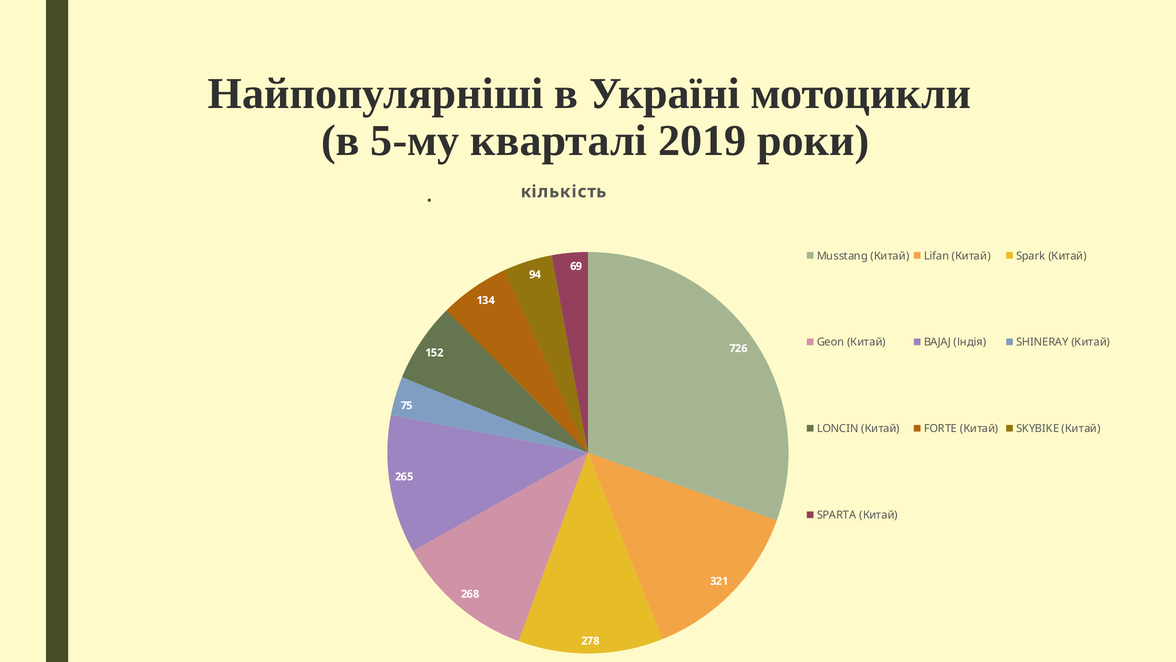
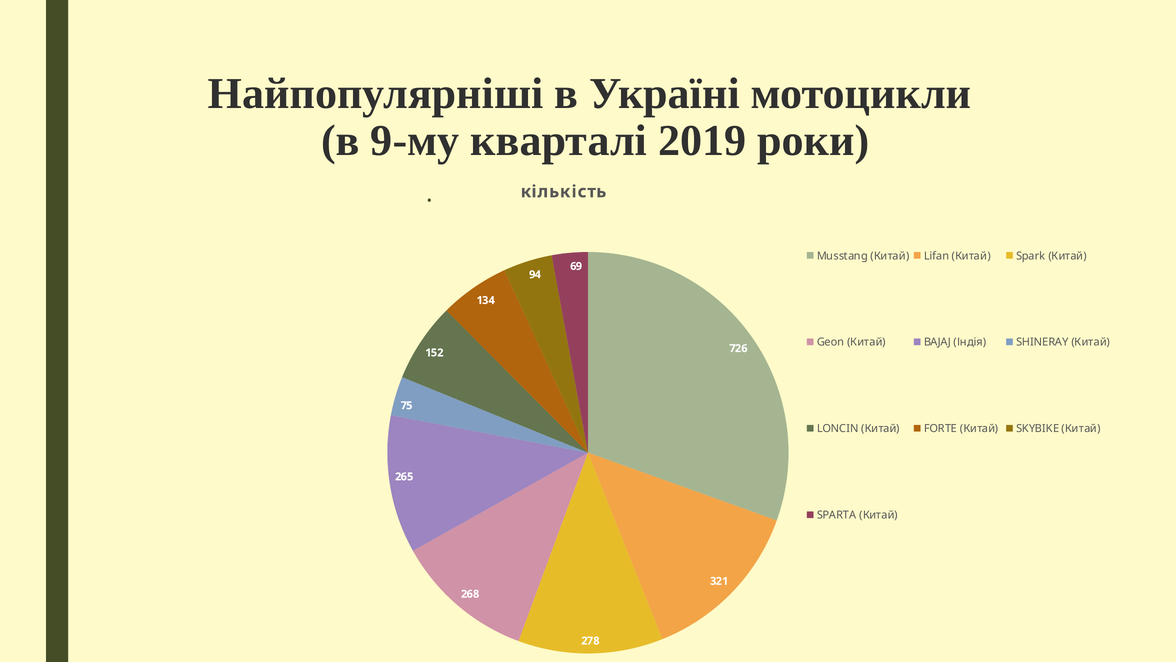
5-му: 5-му -> 9-му (415, 141)
